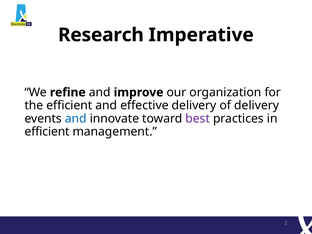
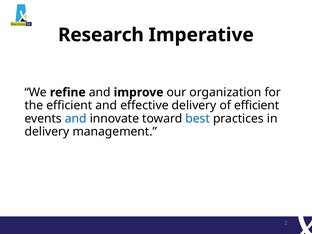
of delivery: delivery -> efficient (257, 105)
best colour: purple -> blue (198, 119)
efficient: efficient -> delivery (47, 132)
